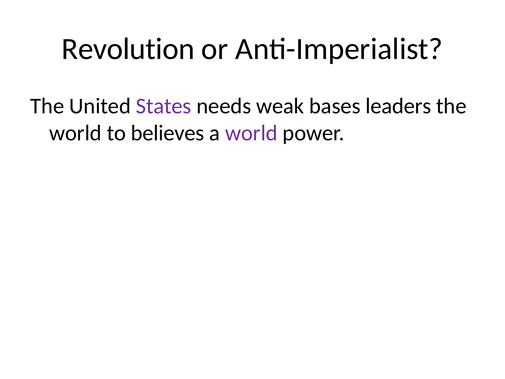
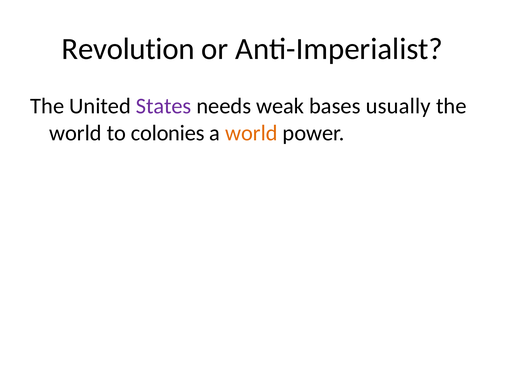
leaders: leaders -> usually (398, 106)
believes: believes -> colonies (168, 133)
world colour: purple -> orange (251, 133)
